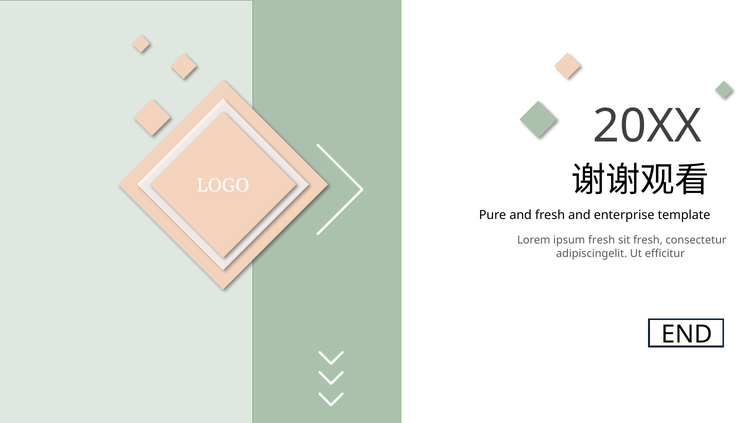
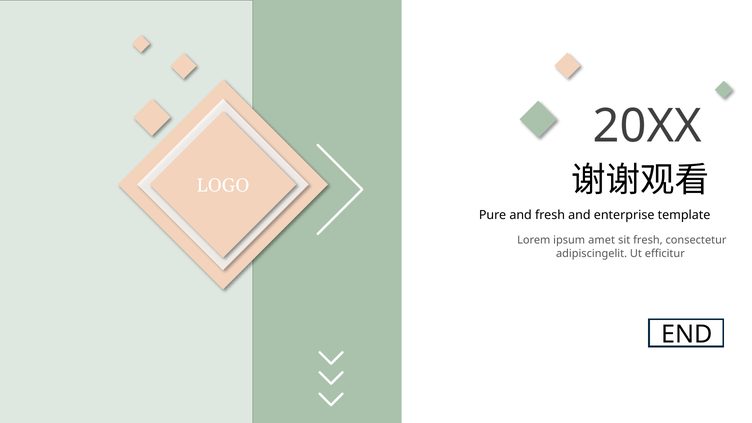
ipsum fresh: fresh -> amet (602, 240)
